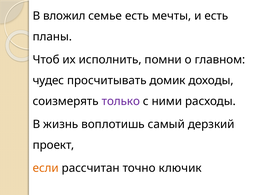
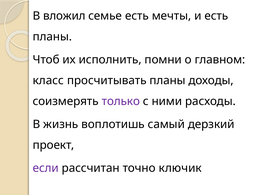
чудес: чудес -> класс (48, 81)
просчитывать домик: домик -> планы (168, 81)
если colour: orange -> purple (46, 169)
